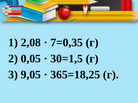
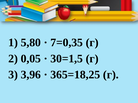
2,08: 2,08 -> 5,80 (31, 43)
9,05: 9,05 -> 3,96 (31, 75)
